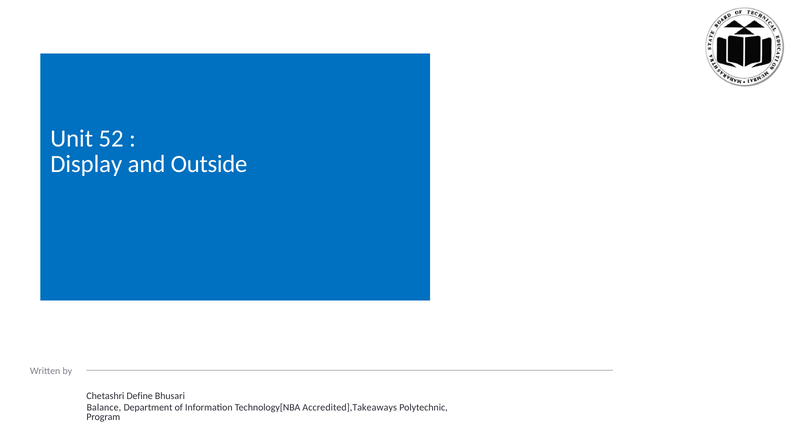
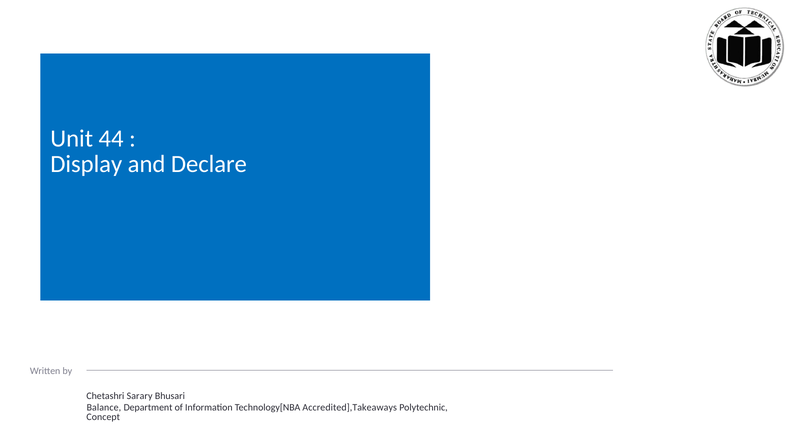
52: 52 -> 44 (111, 139)
Outside: Outside -> Declare (209, 164)
Define: Define -> Sarary (140, 396)
Program: Program -> Concept (103, 417)
